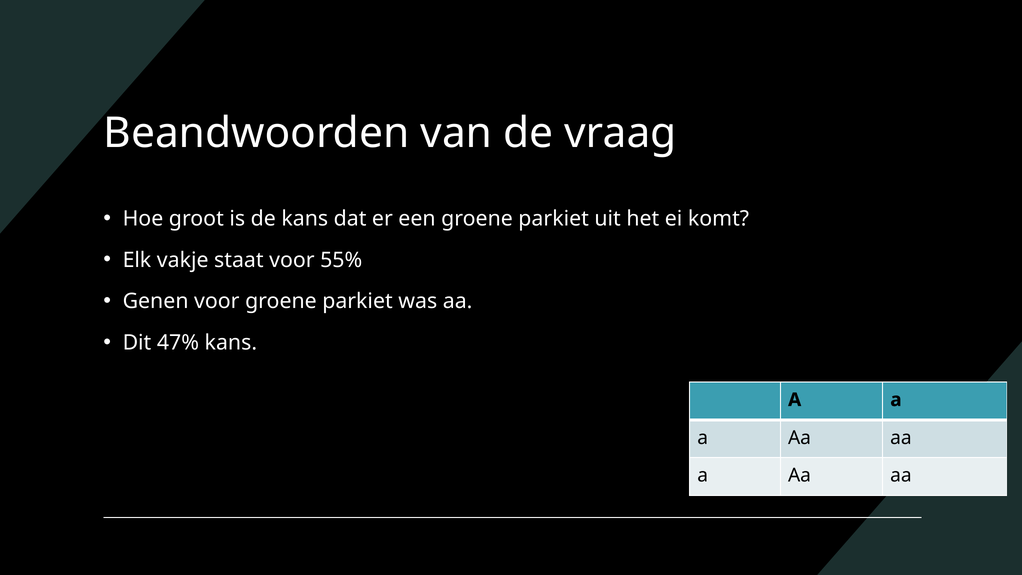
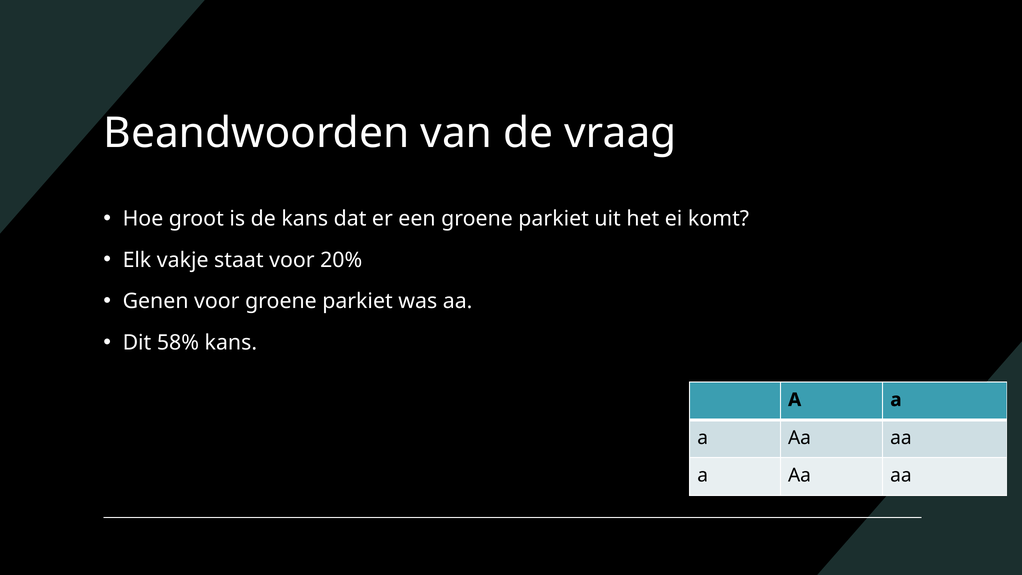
55%: 55% -> 20% (341, 260)
47%: 47% -> 58% (178, 343)
